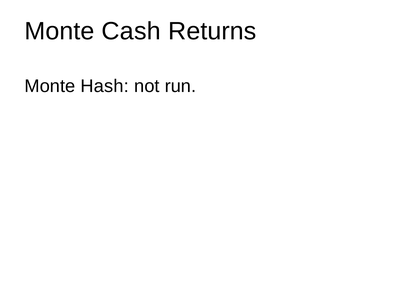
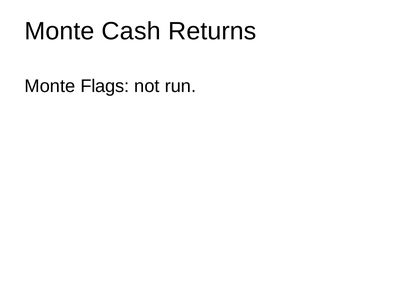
Hash: Hash -> Flags (105, 86)
